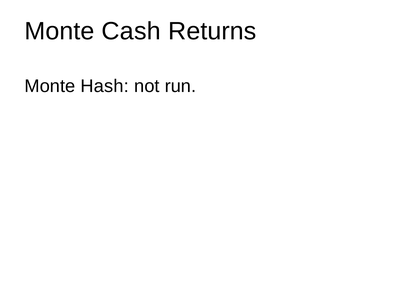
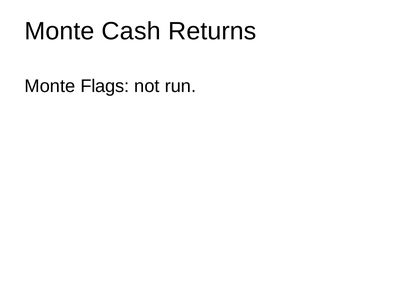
Hash: Hash -> Flags (105, 86)
